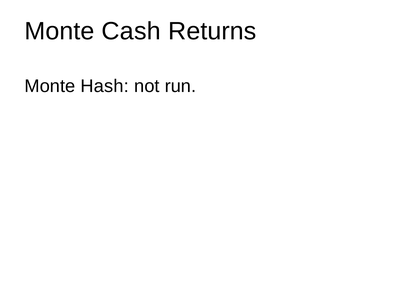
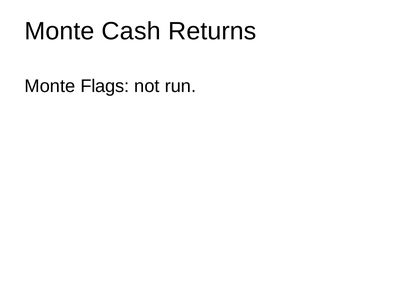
Hash: Hash -> Flags (105, 86)
